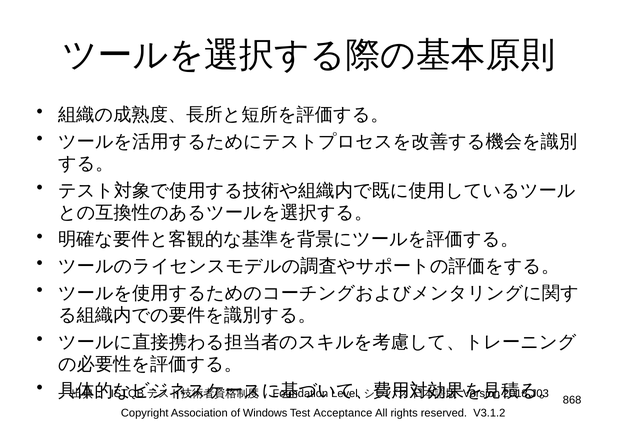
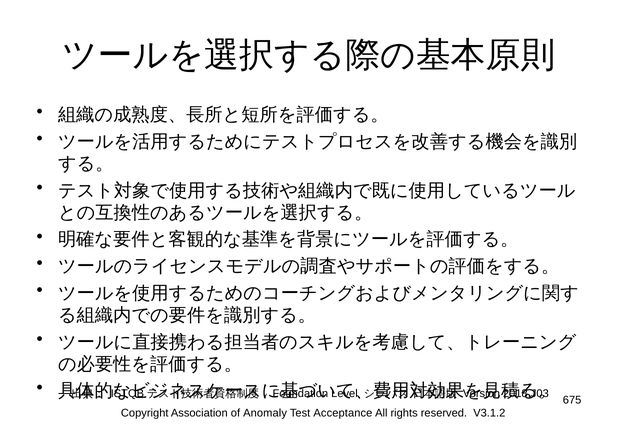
868: 868 -> 675 (572, 400)
Windows: Windows -> Anomaly (265, 413)
